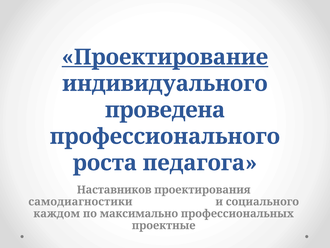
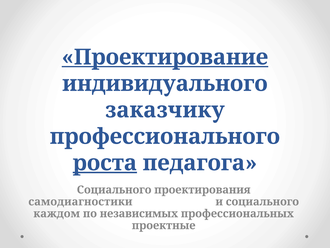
проведена: проведена -> заказчику (165, 110)
роста underline: none -> present (105, 163)
Наставников: Наставников -> Социального (114, 189)
максимально: максимально -> независимых (139, 213)
